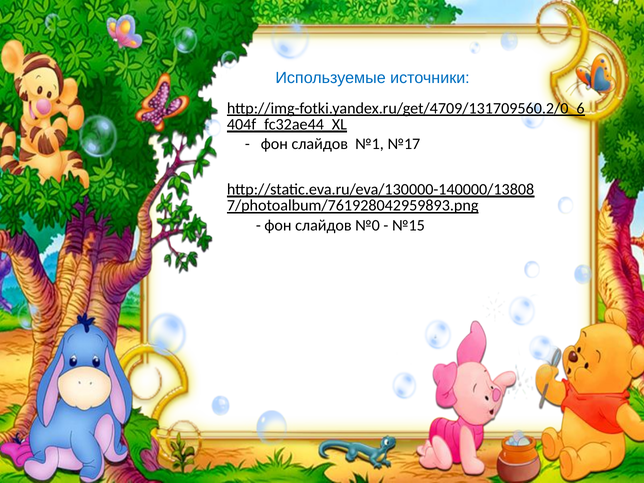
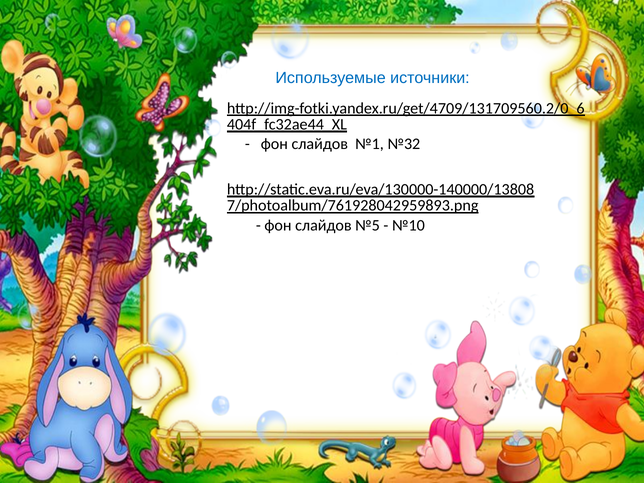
№17: №17 -> №32 (404, 144)
№0: №0 -> №5 (367, 225)
№15: №15 -> №10 (408, 225)
